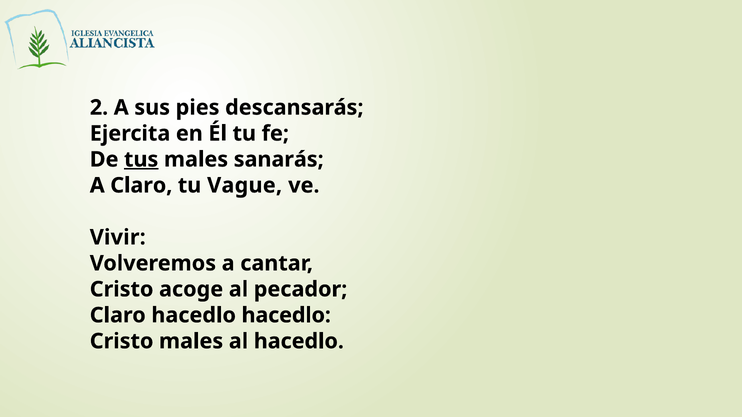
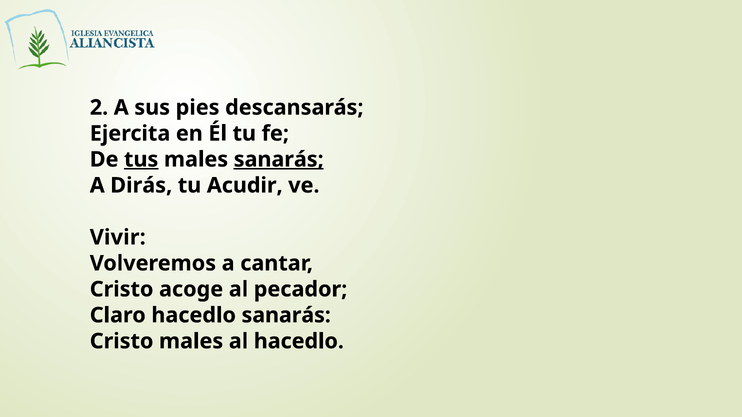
sanarás underline: none -> present (279, 160)
A Claro: Claro -> Dirás (141, 186)
Vague: Vague -> Acudir (245, 186)
hacedlo hacedlo: hacedlo -> sanarás (286, 316)
